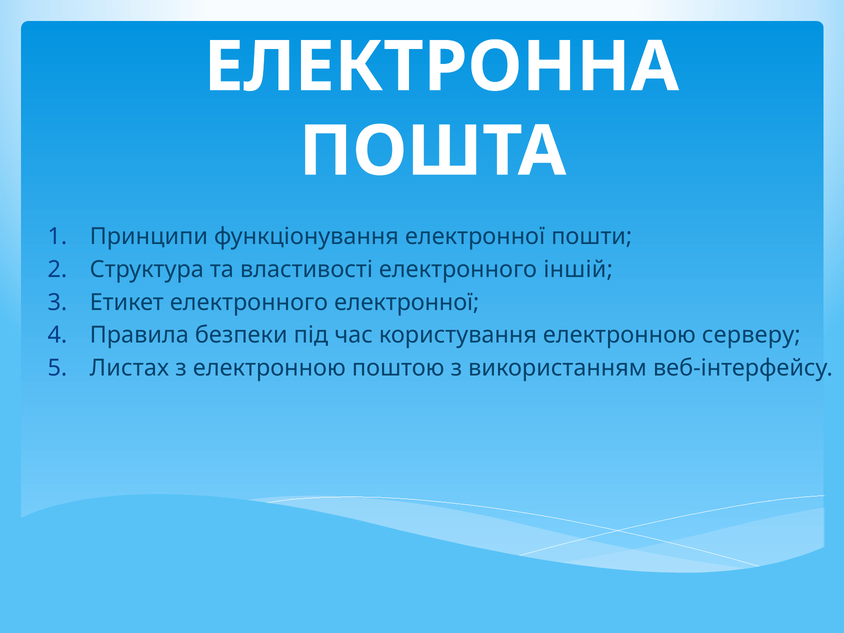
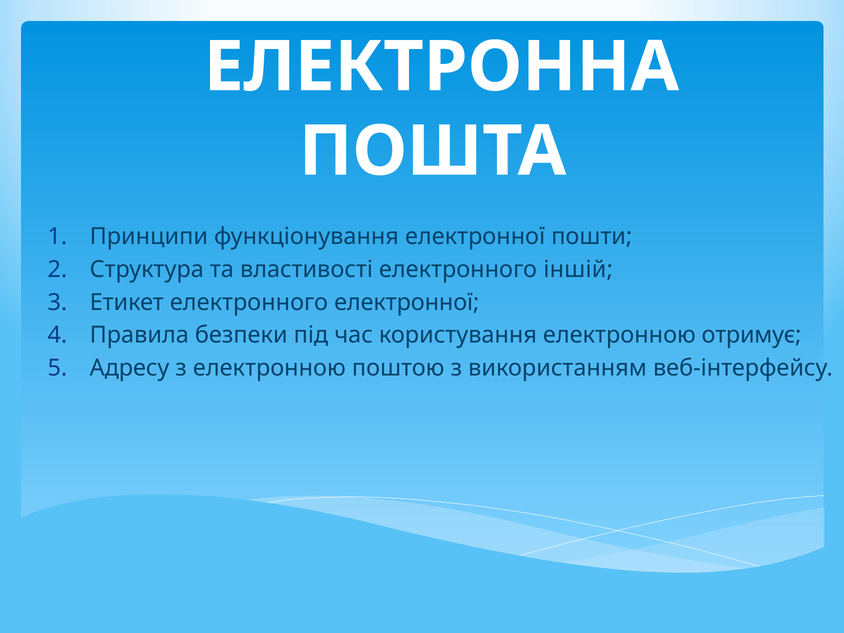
серверу: серверу -> отримує (752, 335)
Листах: Листах -> Адресу (130, 368)
